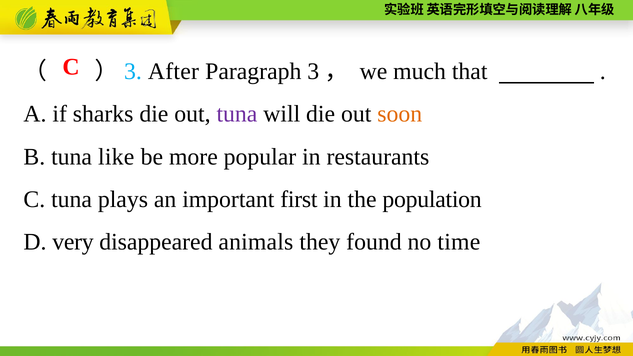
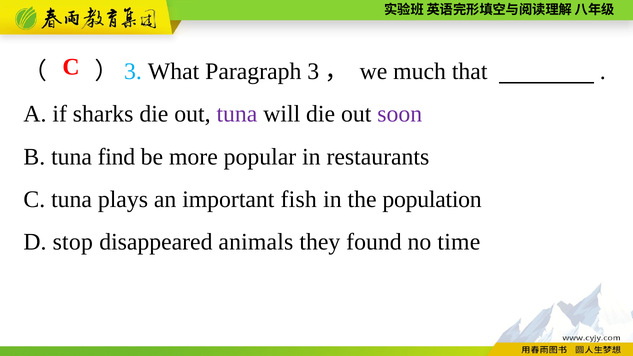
After: After -> What (174, 71)
soon colour: orange -> purple (400, 114)
like: like -> find (116, 157)
first: first -> fish (299, 199)
very: very -> stop (73, 242)
